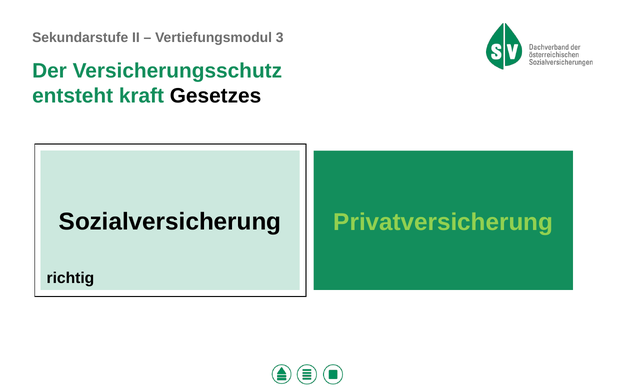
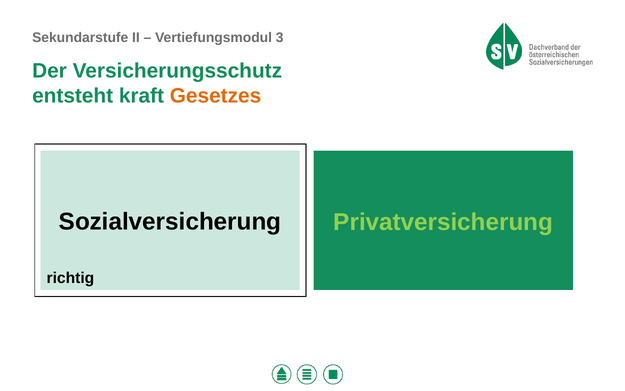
Gesetzes colour: black -> orange (216, 96)
